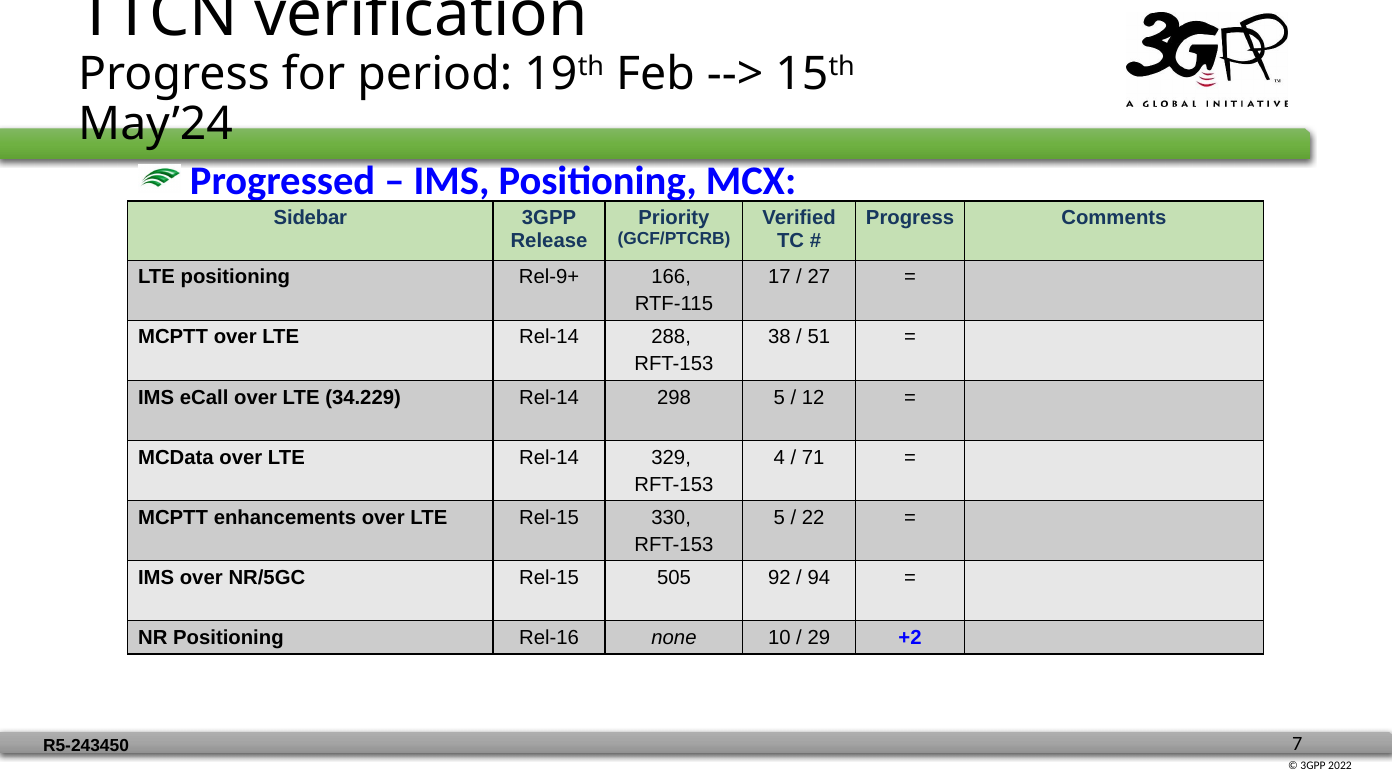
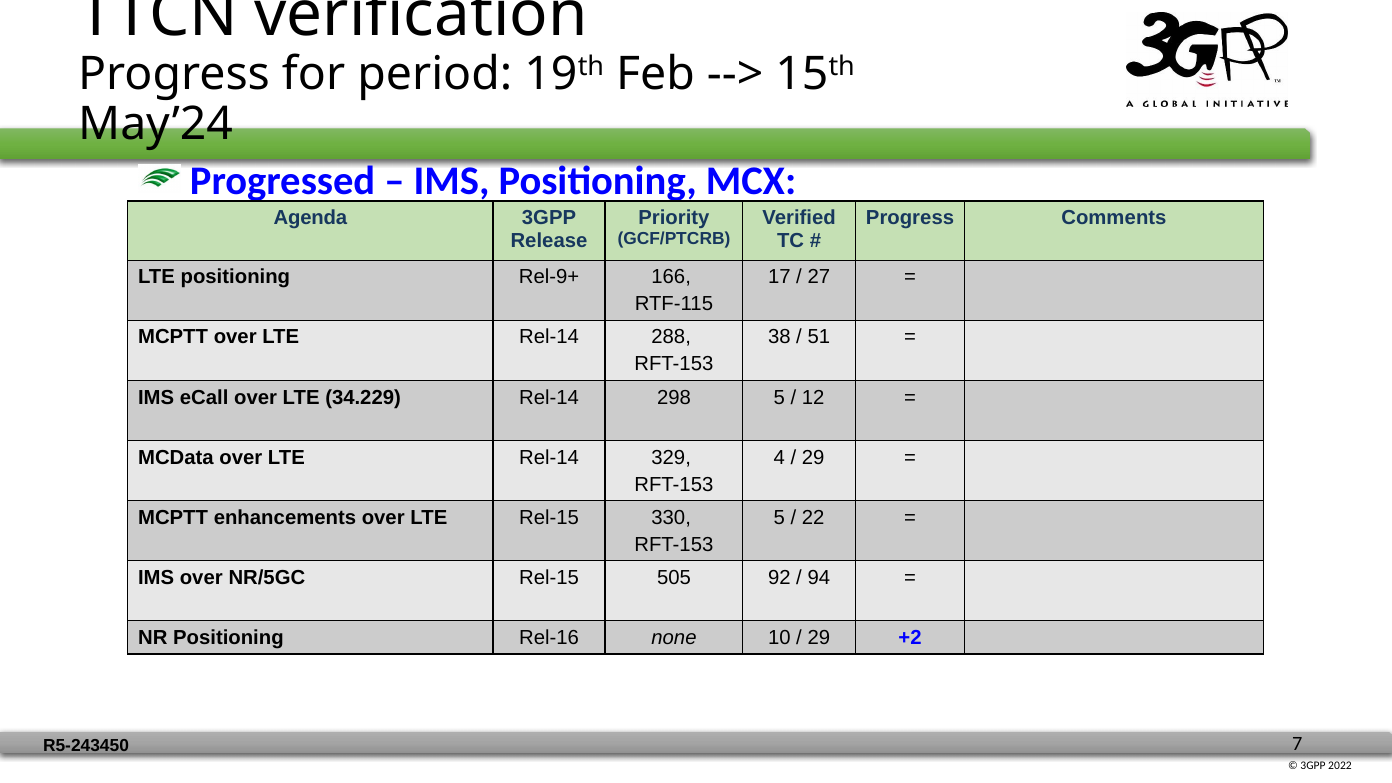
Sidebar: Sidebar -> Agenda (310, 218)
71: 71 -> 29 (813, 457)
